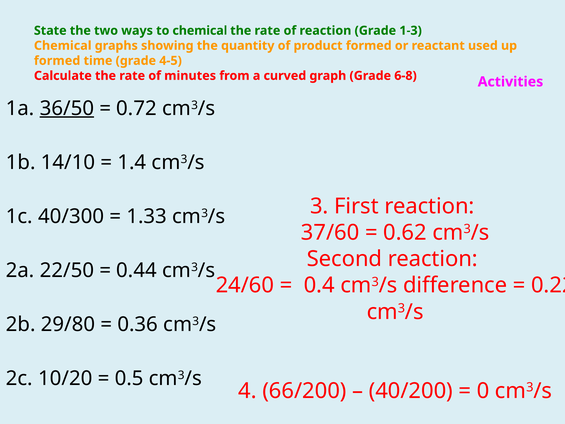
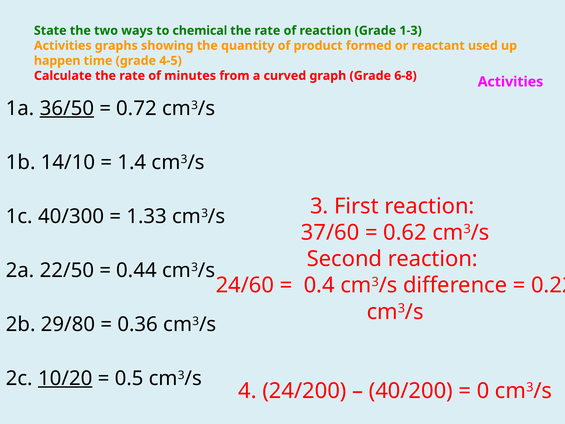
Chemical: Chemical -> Activities (63, 46)
formed: formed -> happen (57, 61)
10/20 underline: none -> present (65, 378)
66/200: 66/200 -> 24/200 (304, 391)
